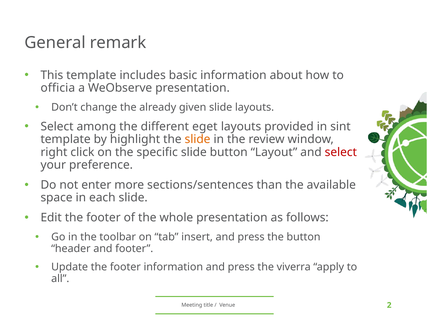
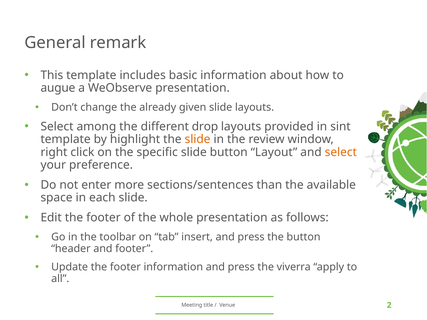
officia: officia -> augue (58, 88)
eget: eget -> drop (205, 127)
select colour: red -> orange (341, 152)
